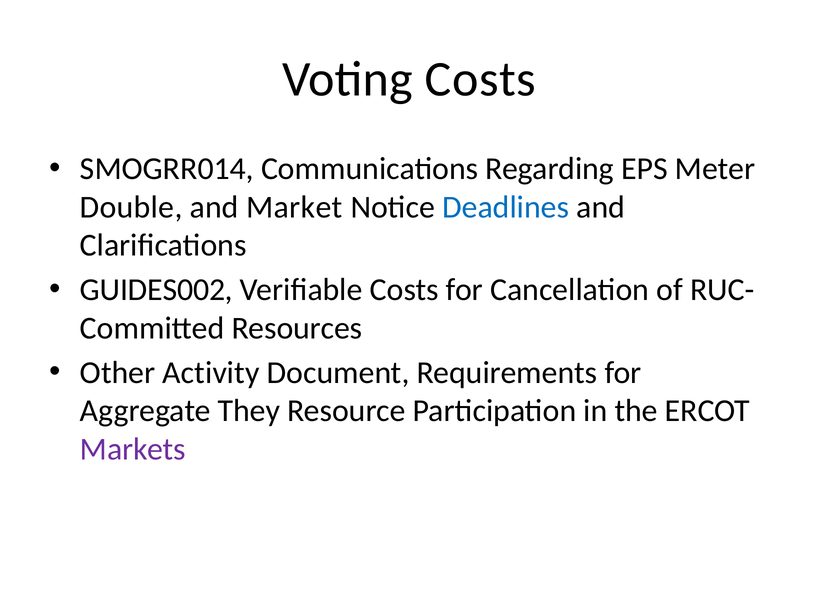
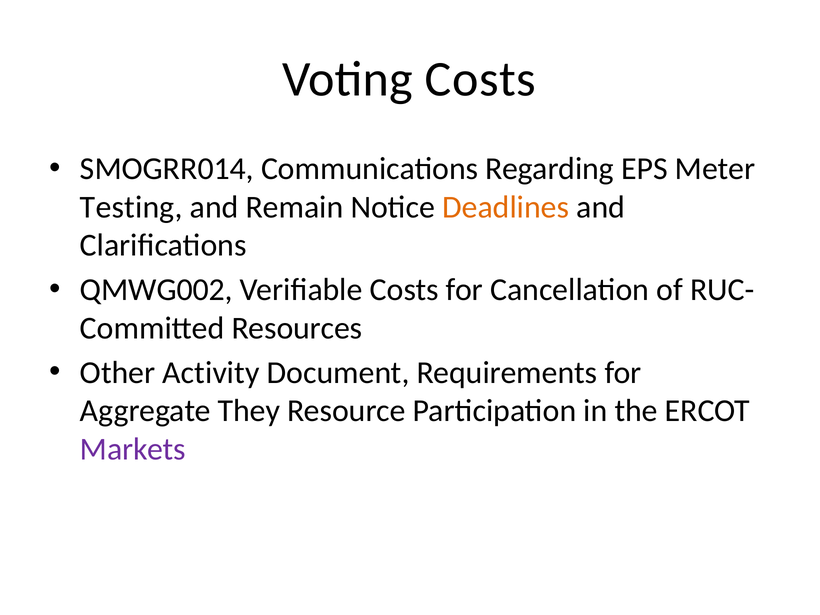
Double: Double -> Testing (131, 207)
Market: Market -> Remain (295, 207)
Deadlines colour: blue -> orange (506, 207)
GUIDES002: GUIDES002 -> QMWG002 (156, 290)
